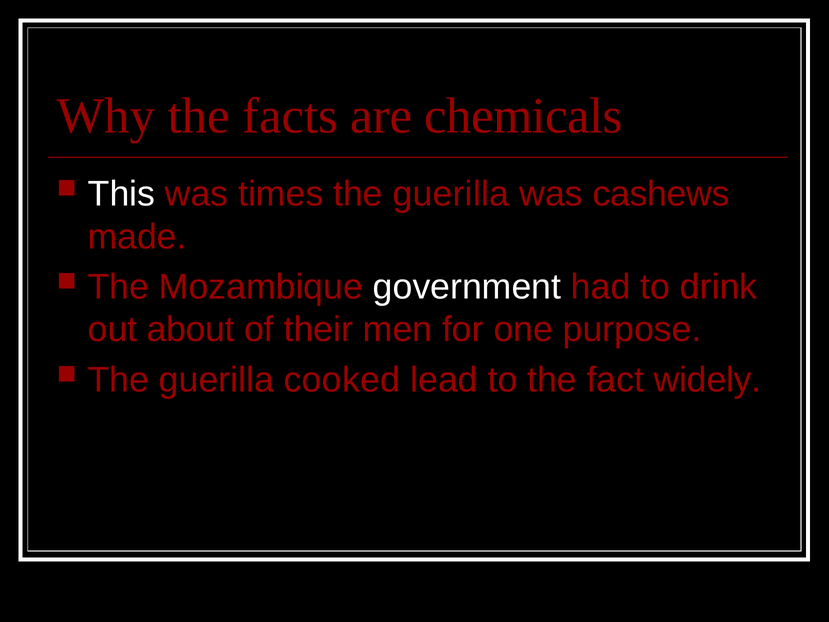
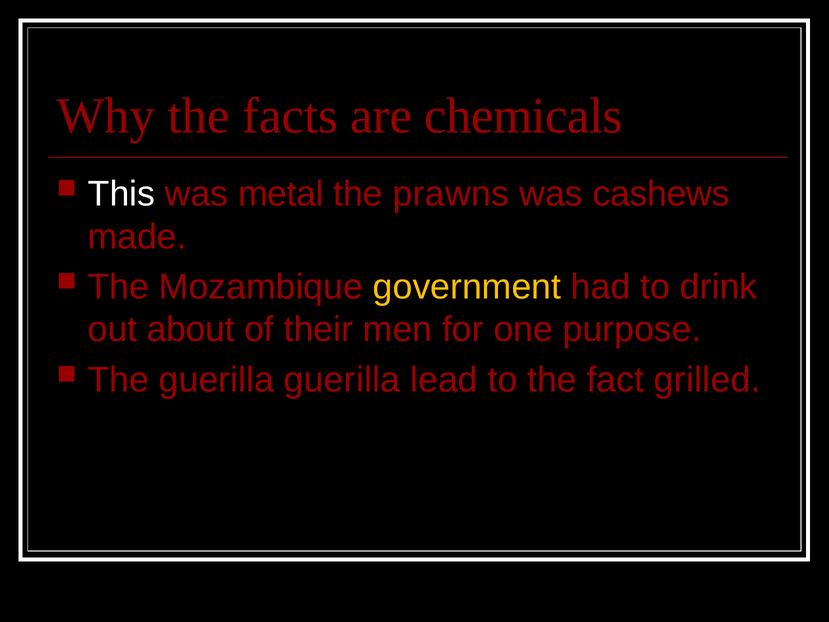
times: times -> metal (281, 194)
guerilla: guerilla -> prawns (451, 194)
government colour: white -> yellow (467, 287)
guerilla cooked: cooked -> guerilla (342, 380)
widely: widely -> grilled (707, 380)
